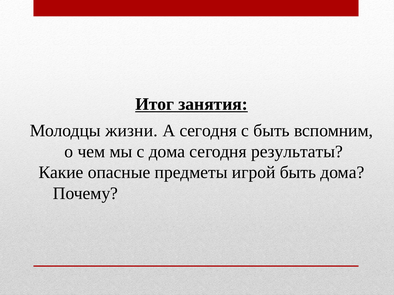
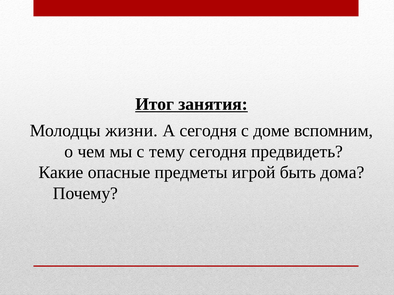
с быть: быть -> доме (272, 131)
с дома: дома -> тему (167, 152)
результаты: результаты -> предвидеть (297, 152)
